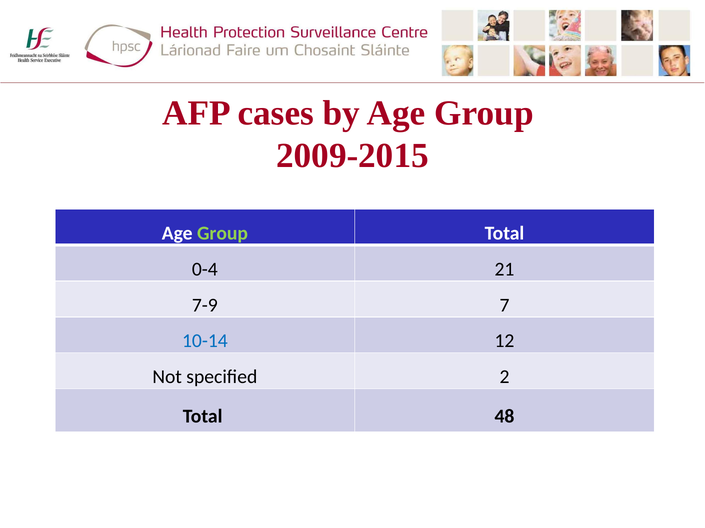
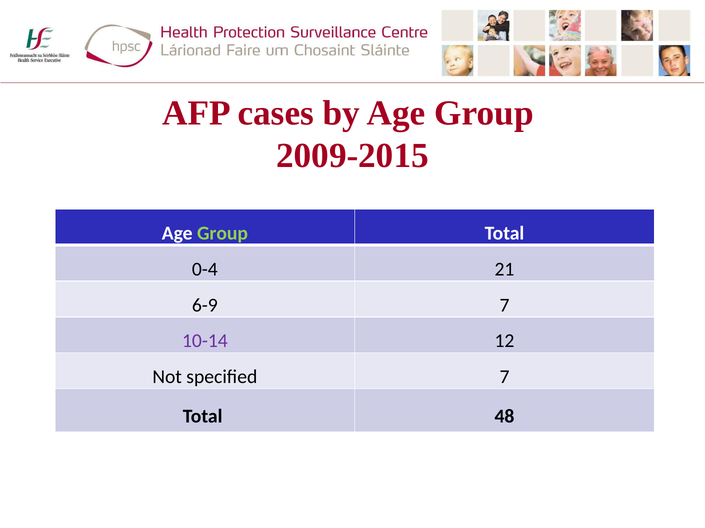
7-9: 7-9 -> 6-9 (205, 306)
10-14 colour: blue -> purple (205, 342)
specified 2: 2 -> 7 (505, 378)
